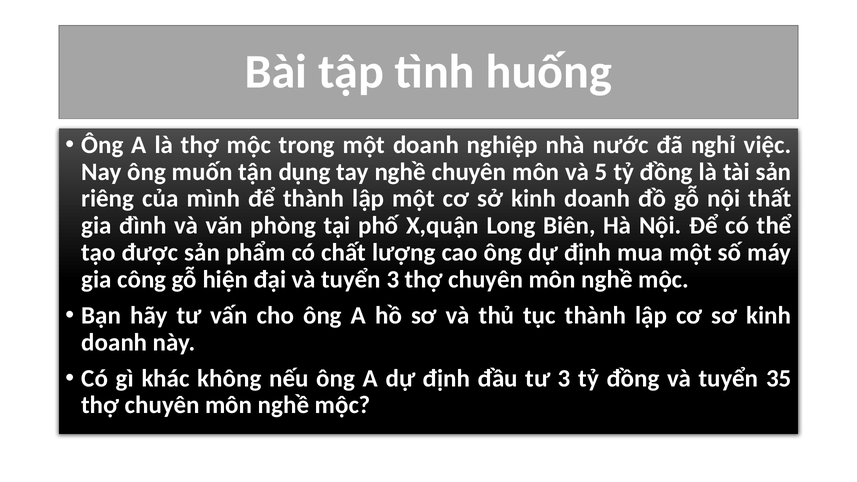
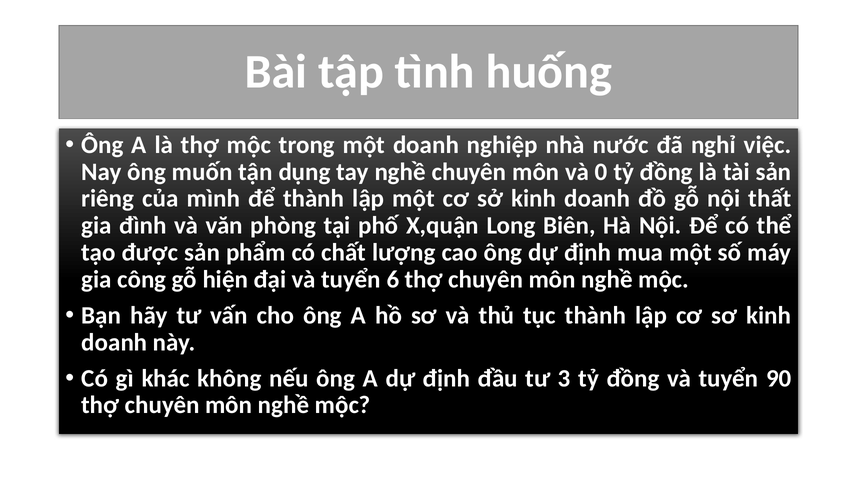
5: 5 -> 0 (601, 172)
tuyển 3: 3 -> 6 (393, 280)
35: 35 -> 90 (779, 378)
